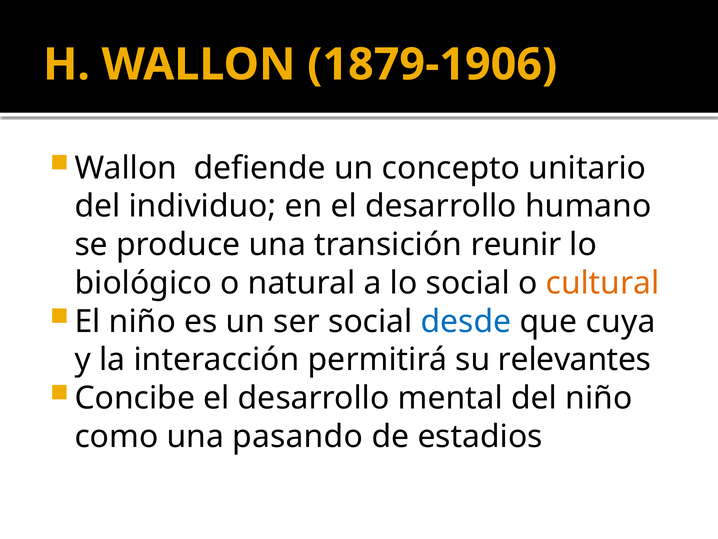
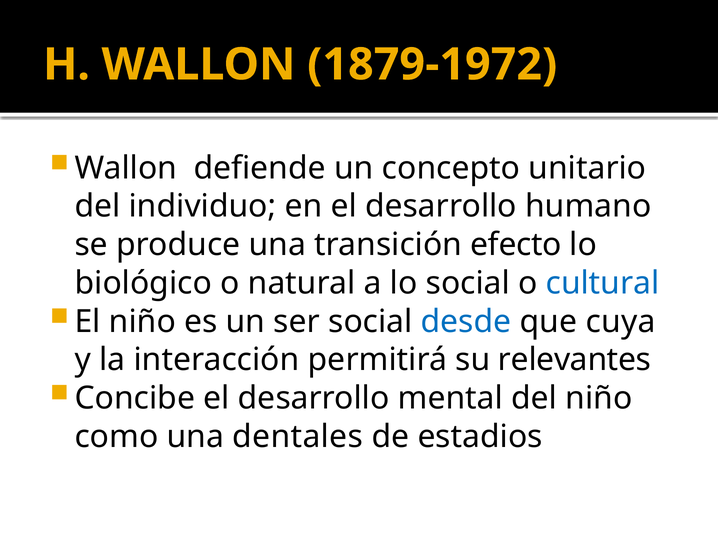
1879-1906: 1879-1906 -> 1879-1972 (432, 65)
reunir: reunir -> efecto (516, 245)
cultural colour: orange -> blue (603, 283)
pasando: pasando -> dentales (298, 436)
